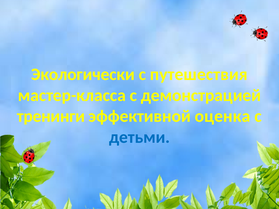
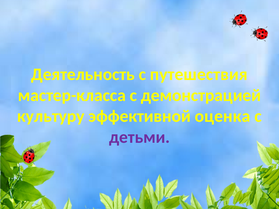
Экологически: Экологически -> Деятельноcть (83, 74)
тренинги: тренинги -> культуру (51, 116)
детьми colour: blue -> purple (139, 137)
